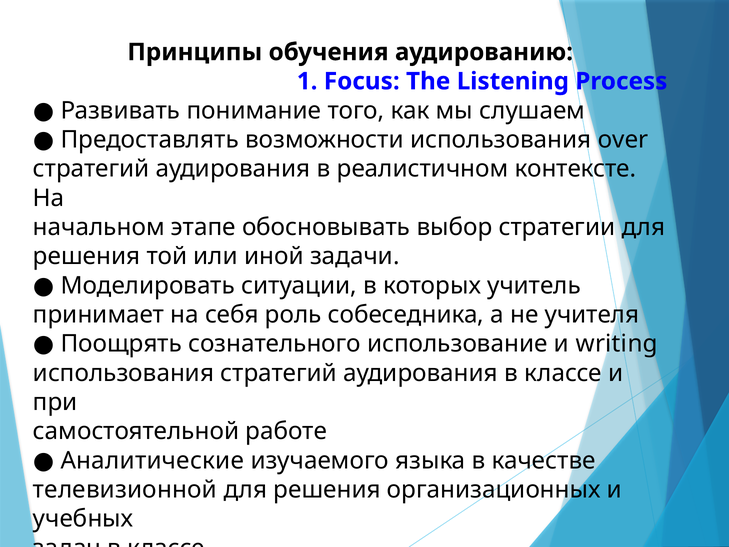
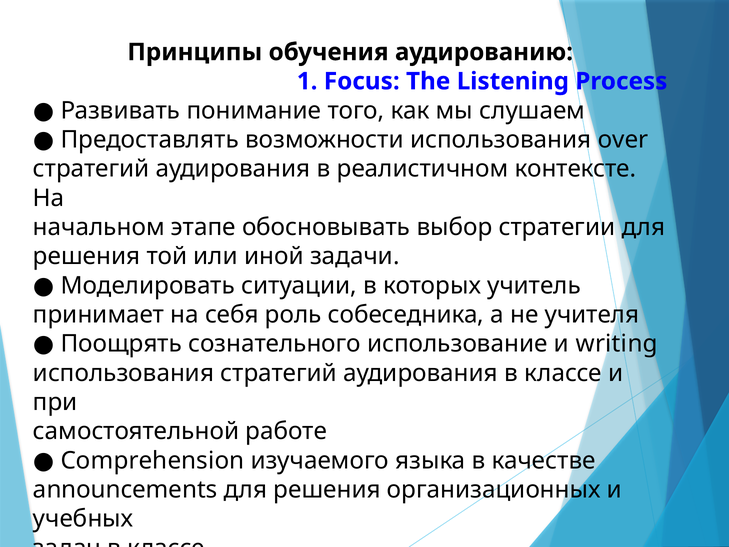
Аналитические: Аналитические -> Comprehension (152, 460)
телевизионной: телевизионной -> announcements (125, 490)
